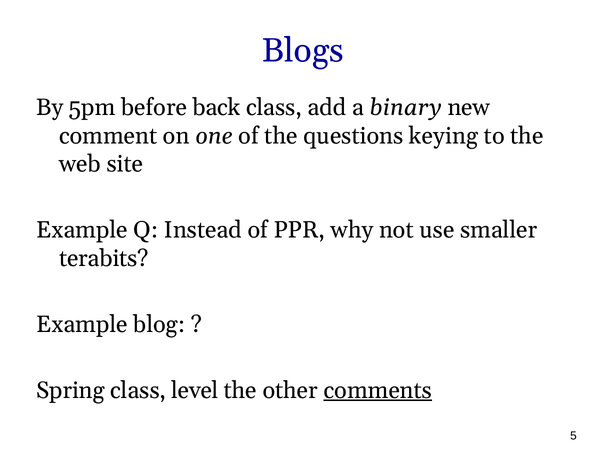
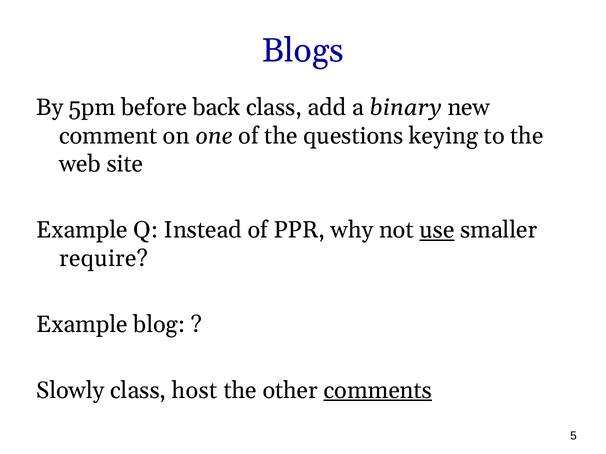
use underline: none -> present (437, 230)
terabits: terabits -> require (104, 259)
Spring: Spring -> Slowly (70, 391)
level: level -> host (195, 391)
